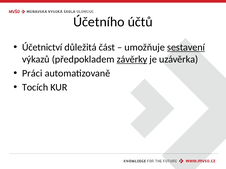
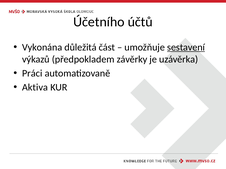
Účetnictví: Účetnictví -> Vykonána (42, 47)
závěrky underline: present -> none (132, 59)
Tocích: Tocích -> Aktiva (35, 88)
